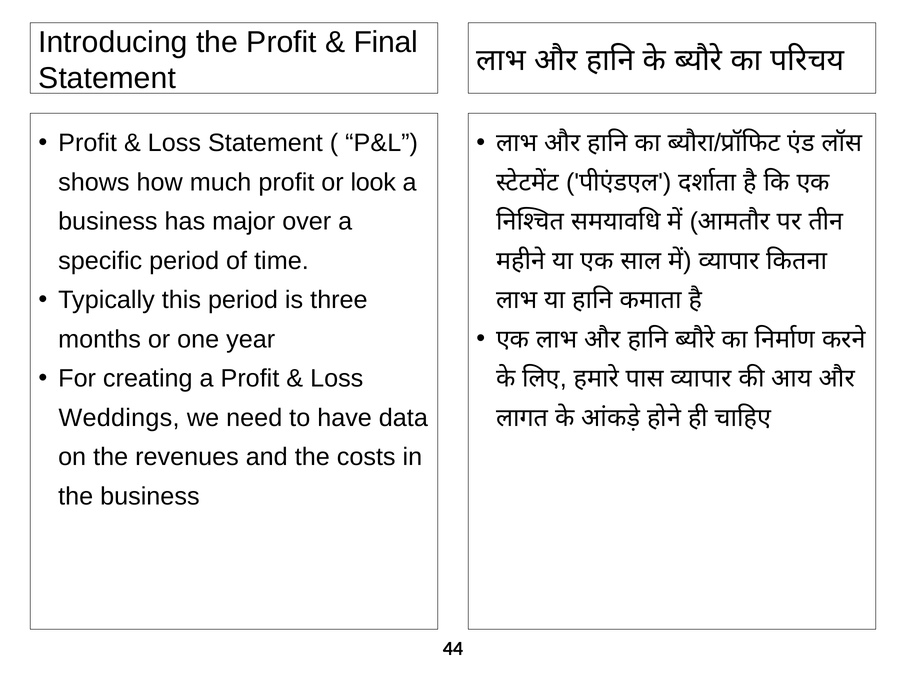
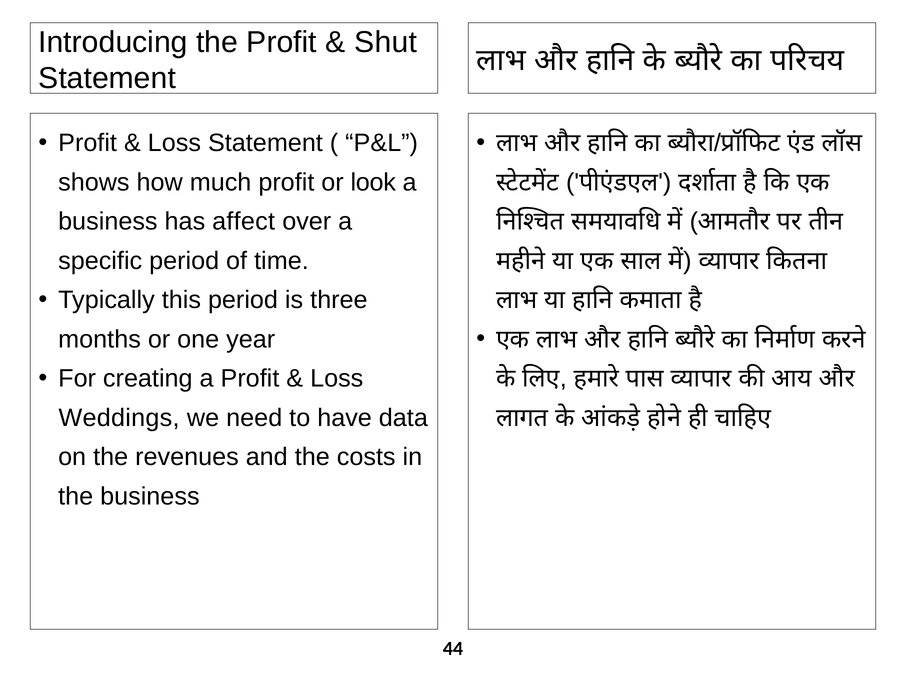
Final: Final -> Shut (386, 42)
major: major -> affect (244, 222)
